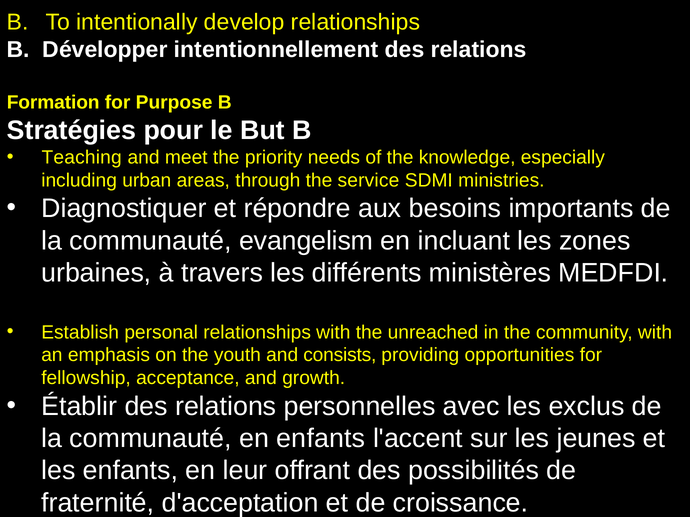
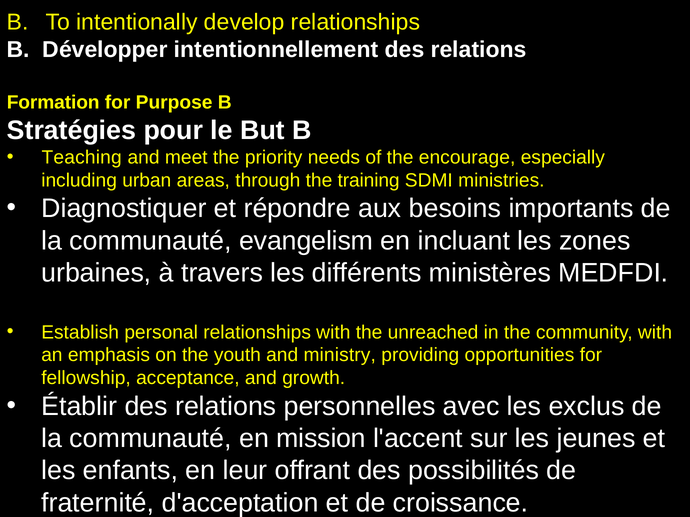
knowledge: knowledge -> encourage (467, 158)
service: service -> training (369, 181)
consists: consists -> ministry (340, 356)
en enfants: enfants -> mission (321, 439)
